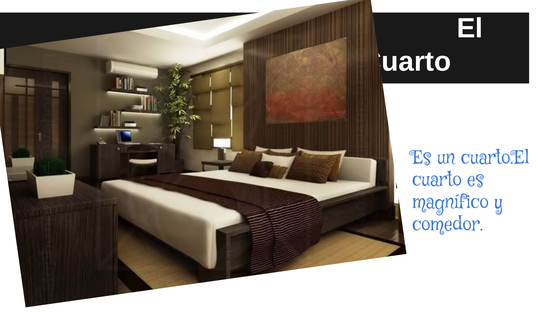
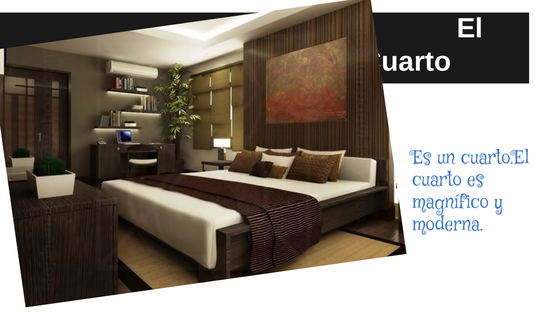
comedor: comedor -> moderna (448, 225)
